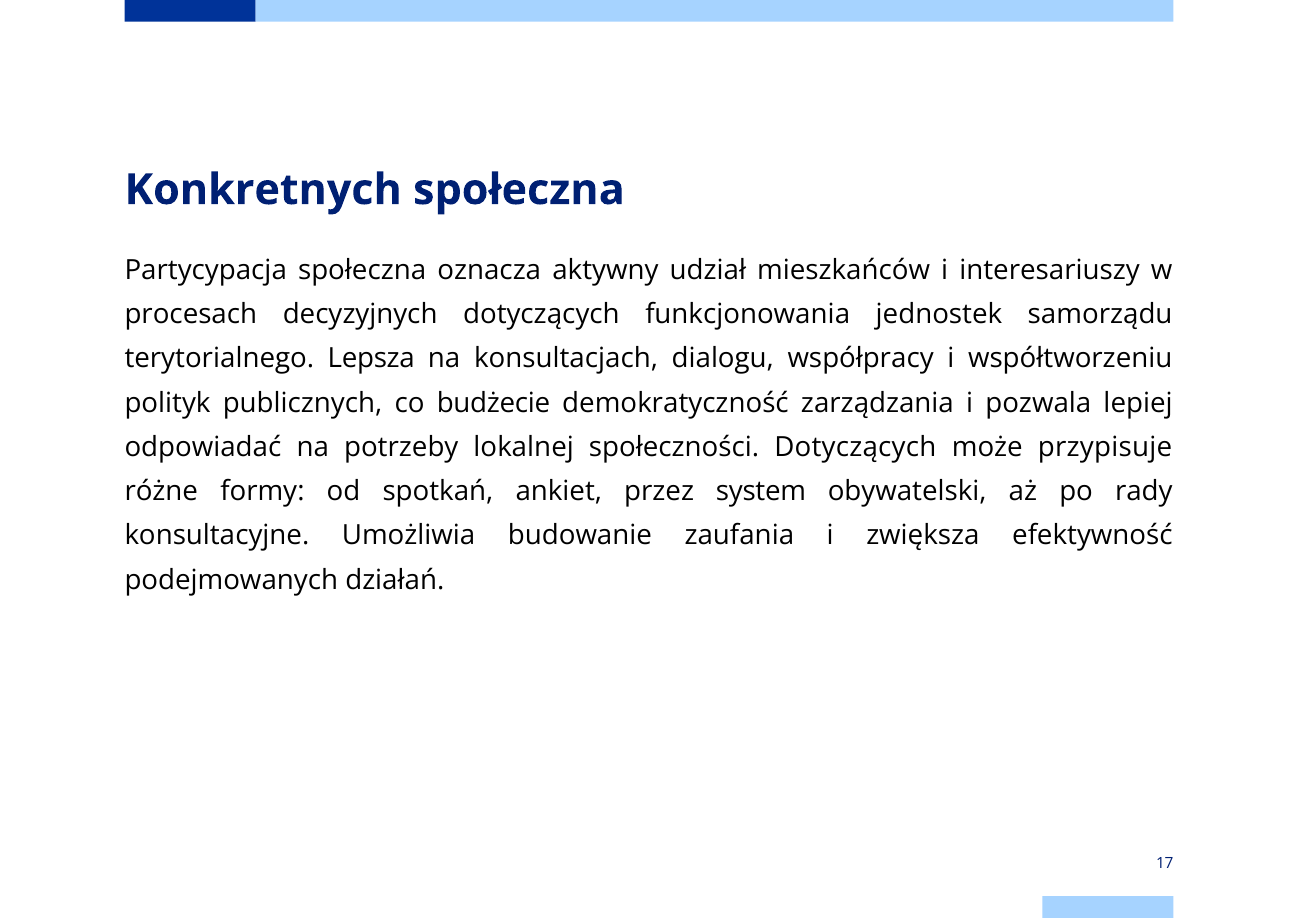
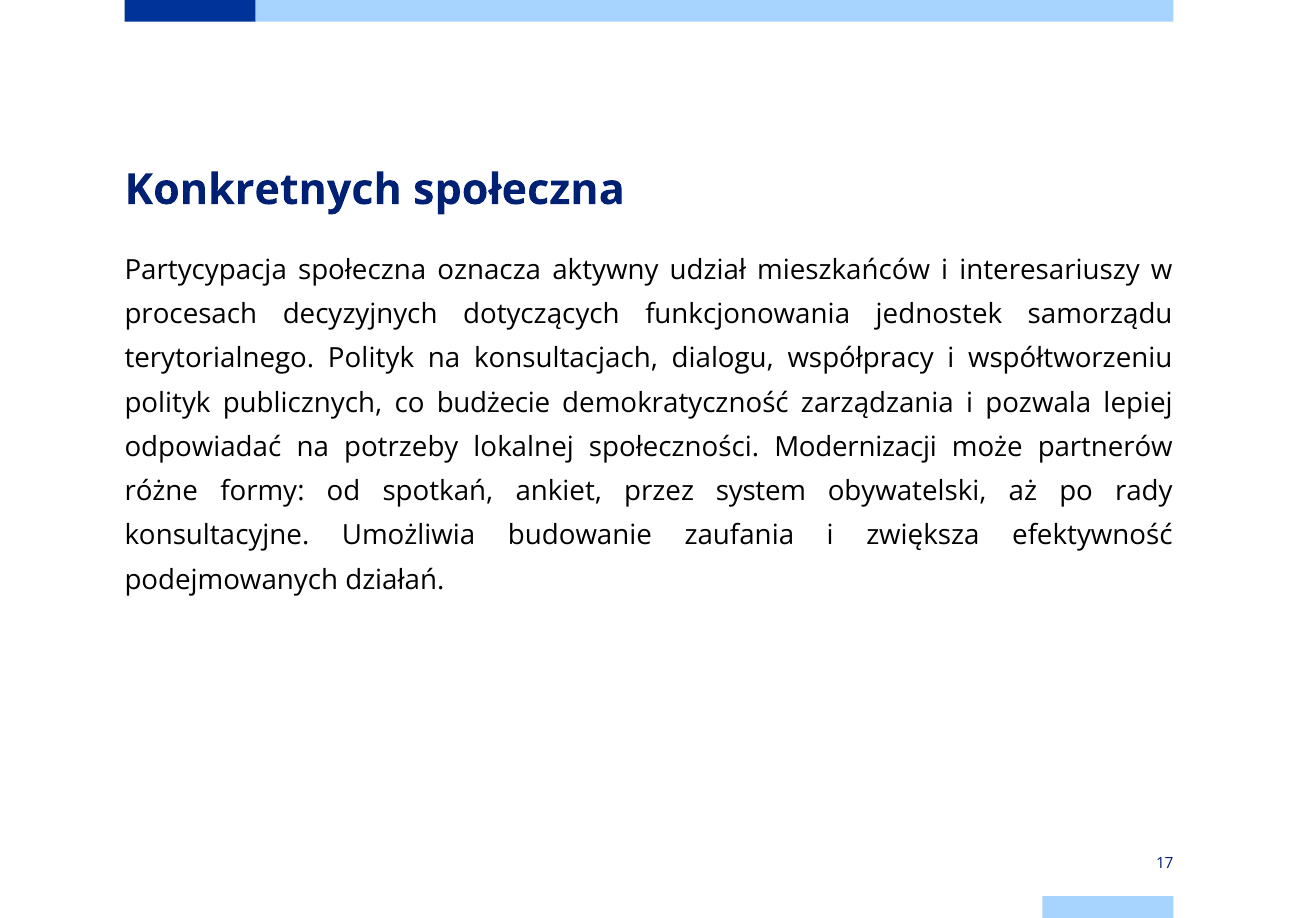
terytorialnego Lepsza: Lepsza -> Polityk (371, 358)
społeczności Dotyczących: Dotyczących -> Modernizacji (856, 447)
przypisuje: przypisuje -> partnerów (1105, 447)
